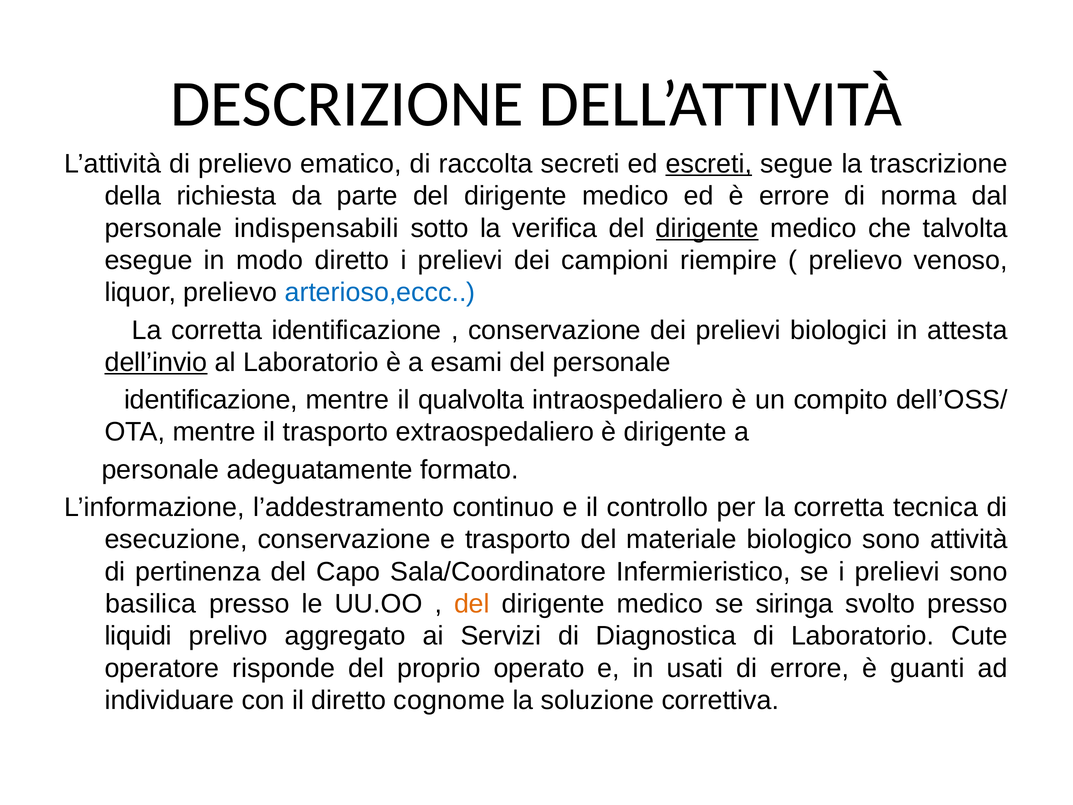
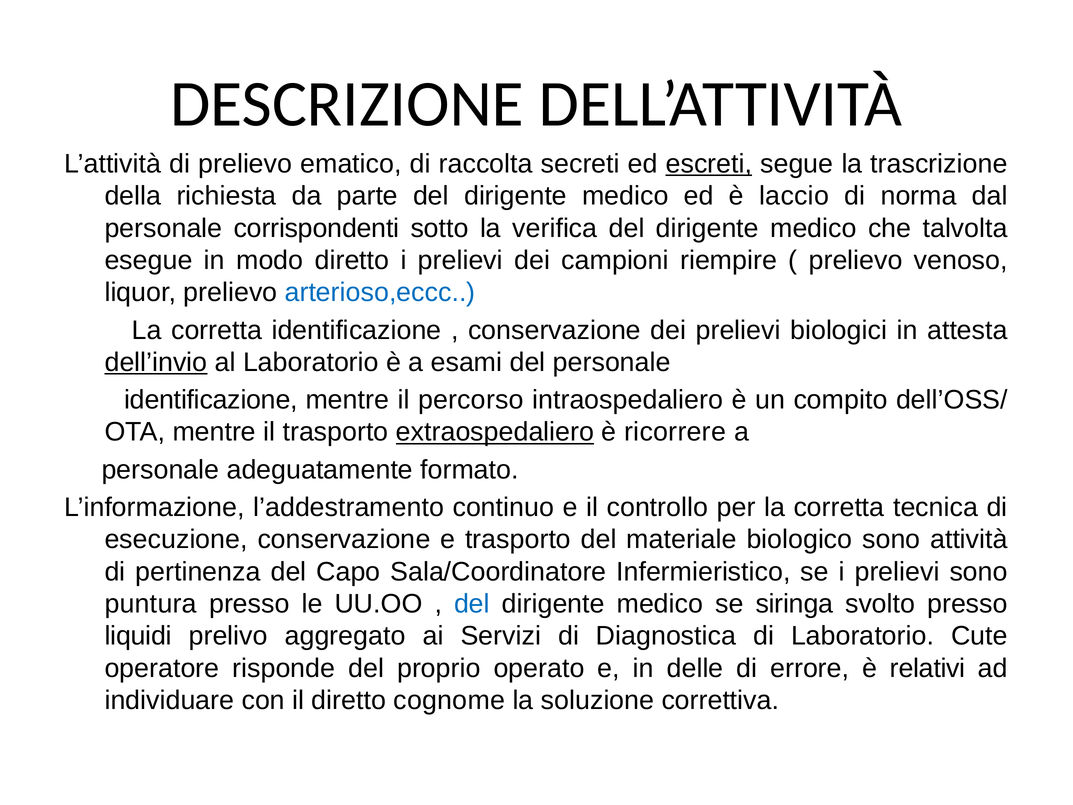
è errore: errore -> laccio (794, 196)
indispensabili: indispensabili -> corrispondenti (317, 228)
dirigente underline: present -> none (707, 228)
qualvolta: qualvolta -> percorso (471, 400)
extraospedaliero underline: none -> present (495, 432)
è dirigente: dirigente -> ricorrere (675, 432)
basilica: basilica -> puntura (151, 604)
del colour: orange -> blue (472, 604)
usati: usati -> delle (695, 668)
guanti: guanti -> relativi (928, 668)
